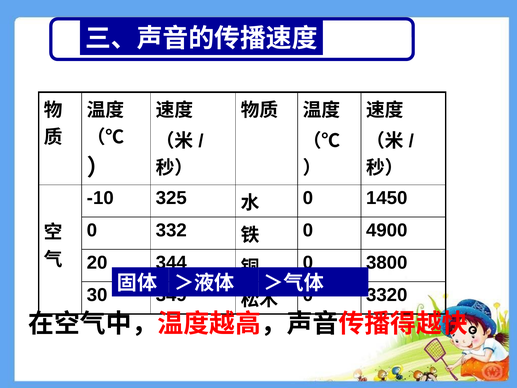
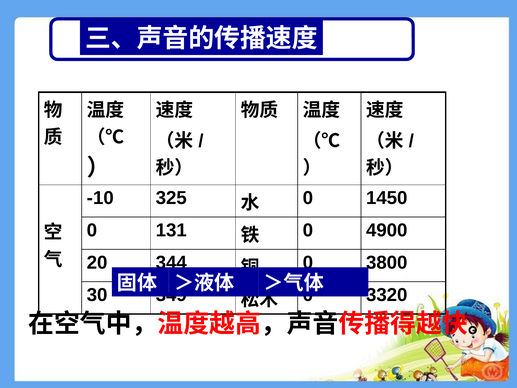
332: 332 -> 131 (171, 230)
